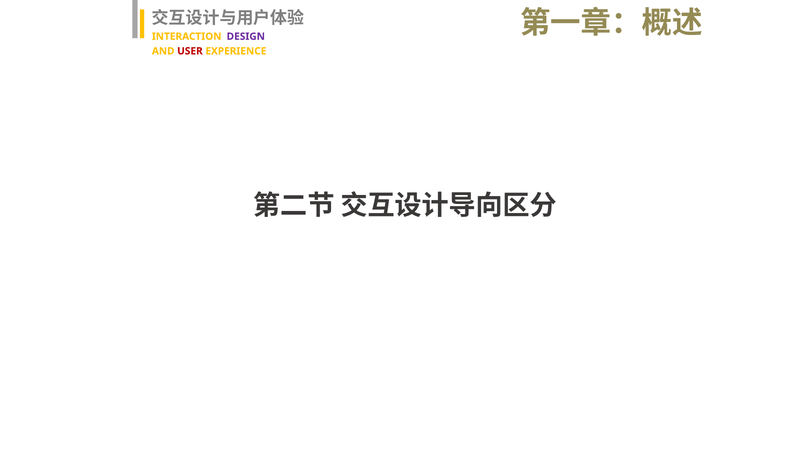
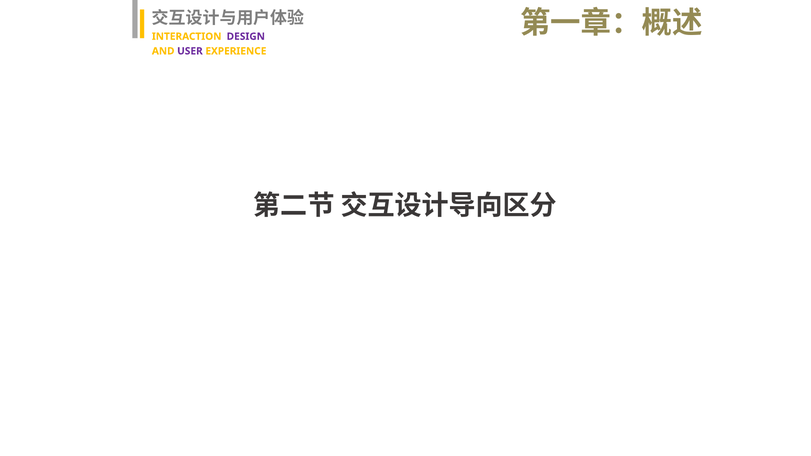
USER colour: red -> purple (190, 51)
